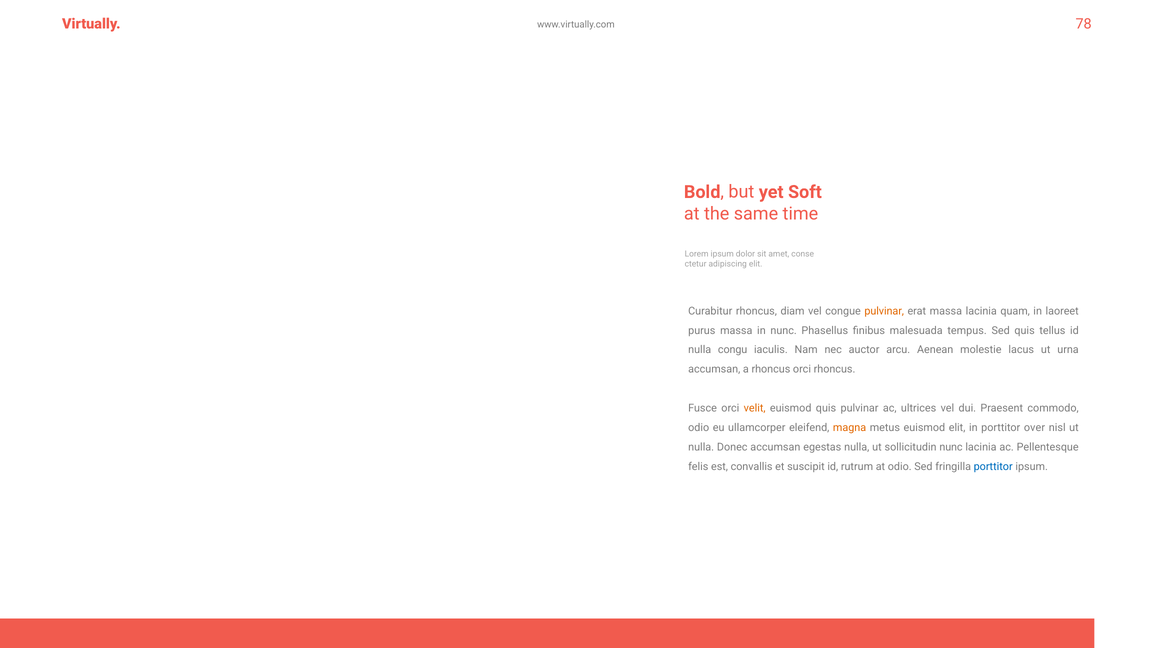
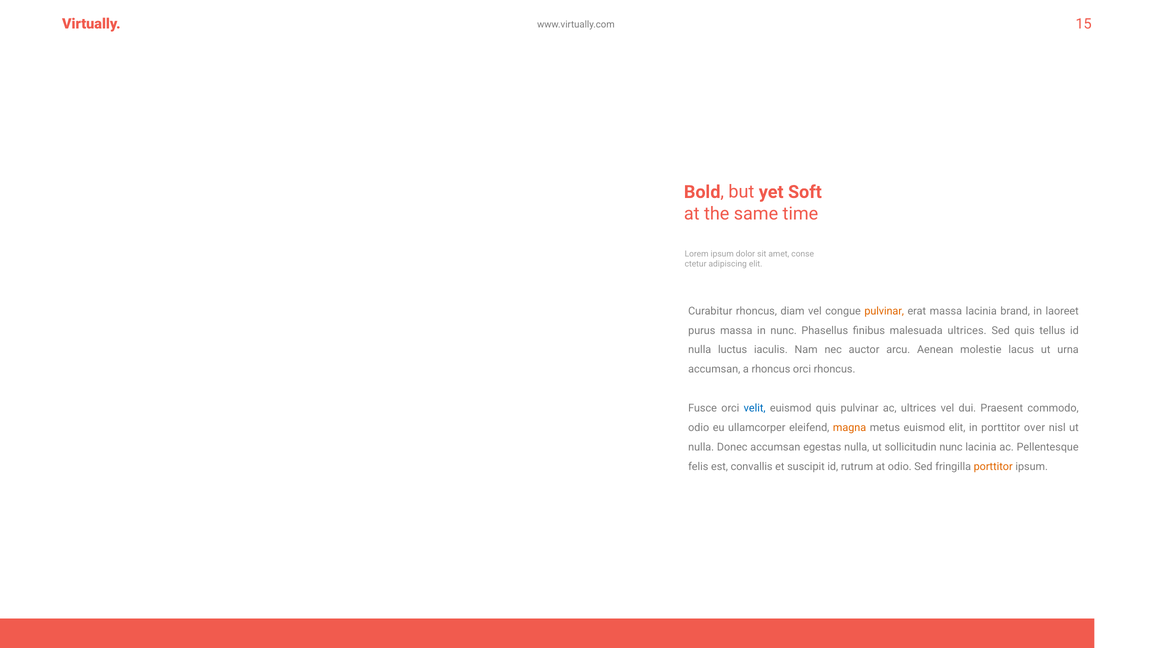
78: 78 -> 15 (1084, 24)
quam: quam -> brand (1015, 311)
malesuada tempus: tempus -> ultrices (967, 330)
congu: congu -> luctus (733, 350)
velit colour: orange -> blue (755, 408)
porttitor colour: blue -> orange (993, 467)
